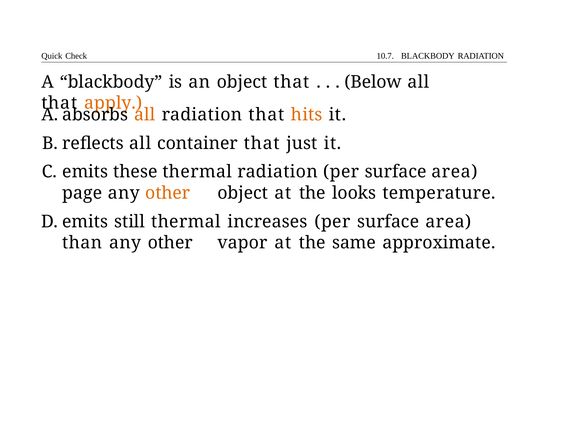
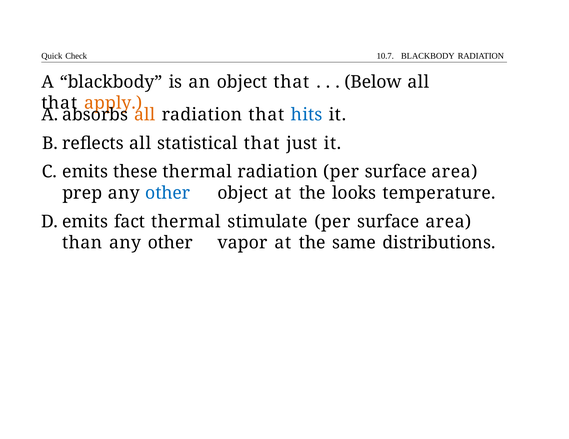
hits colour: orange -> blue (307, 115)
container: container -> statistical (197, 144)
page: page -> prep (82, 193)
other colour: orange -> blue (168, 193)
still: still -> fact (130, 222)
increases: increases -> stimulate (268, 222)
approximate: approximate -> distributions (439, 243)
